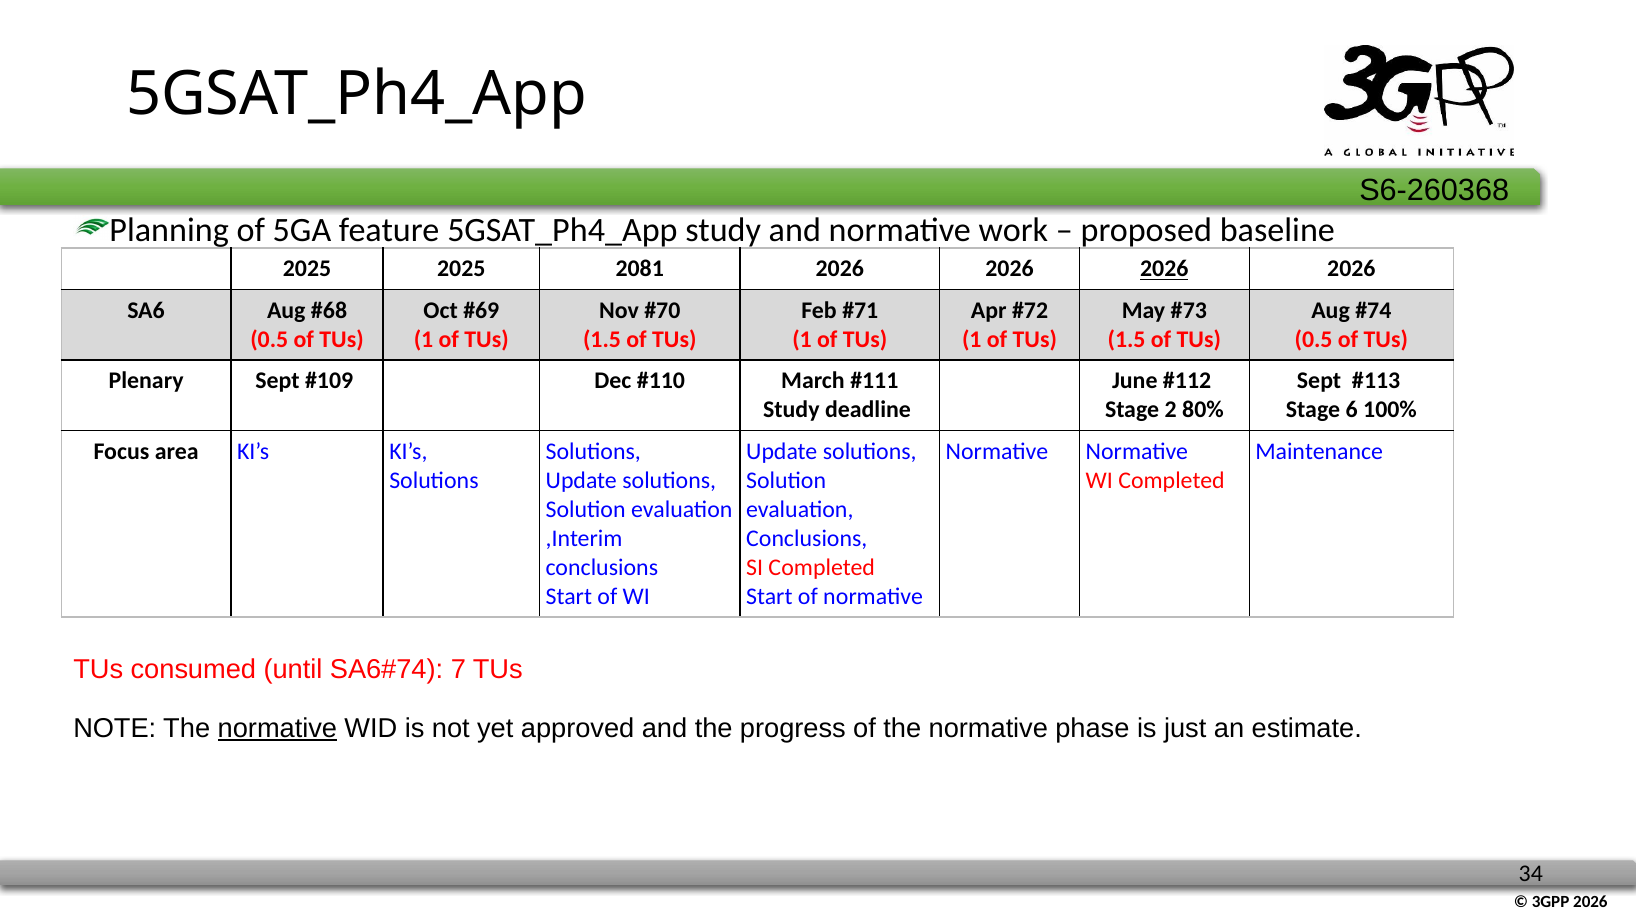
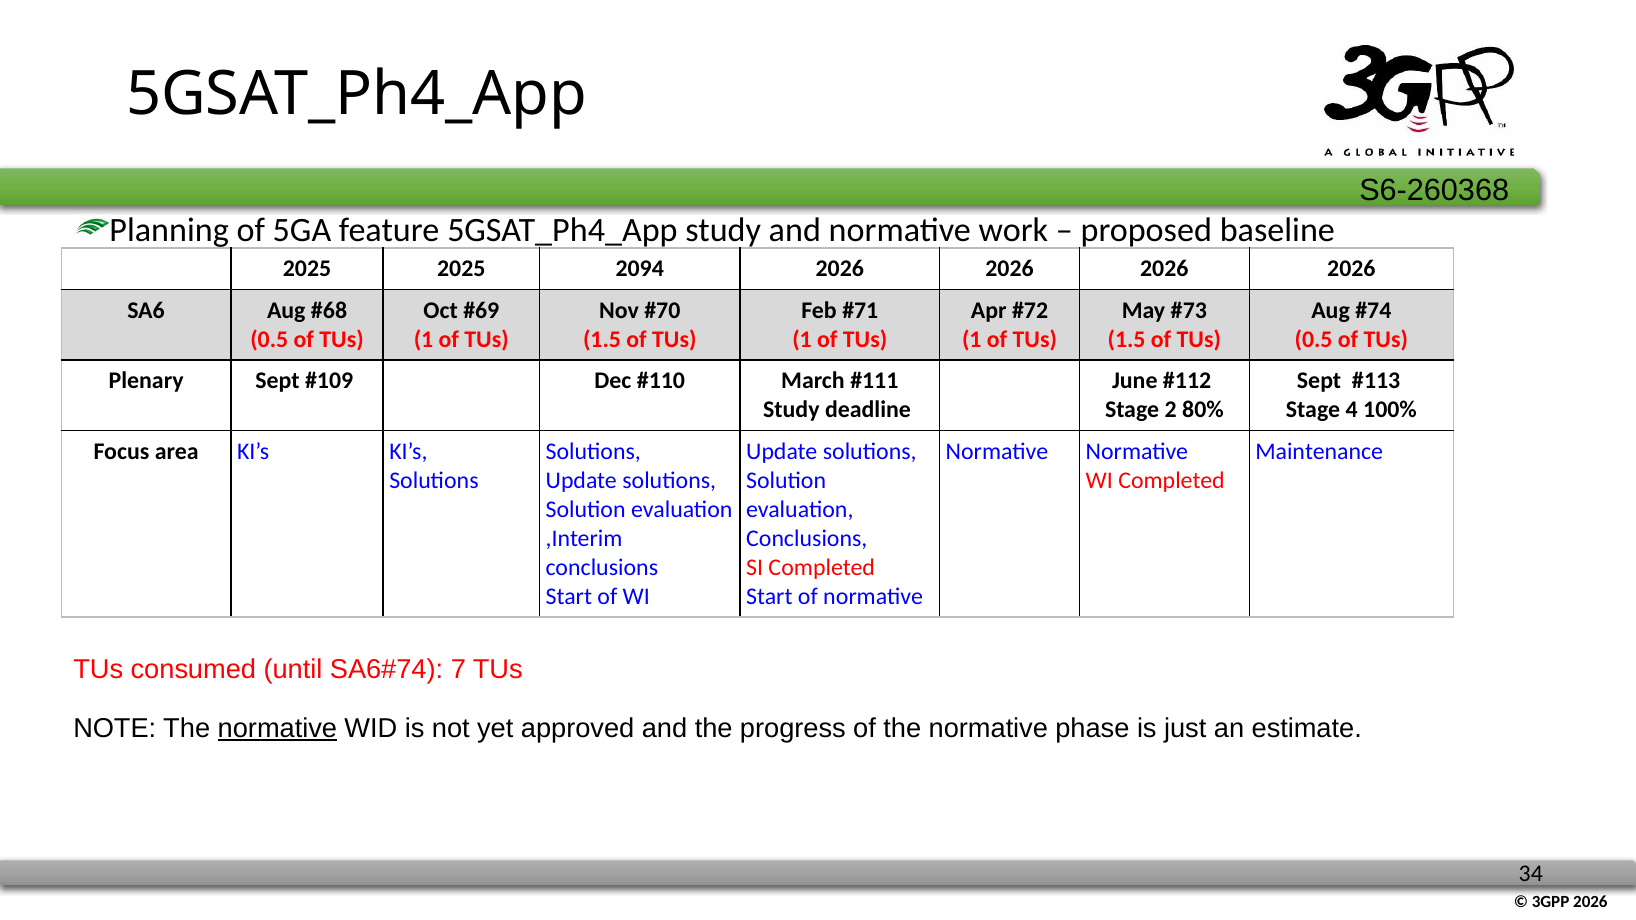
2081: 2081 -> 2094 (640, 269)
2026 underline: present -> none (1164, 269)
6: 6 -> 4 (1352, 410)
